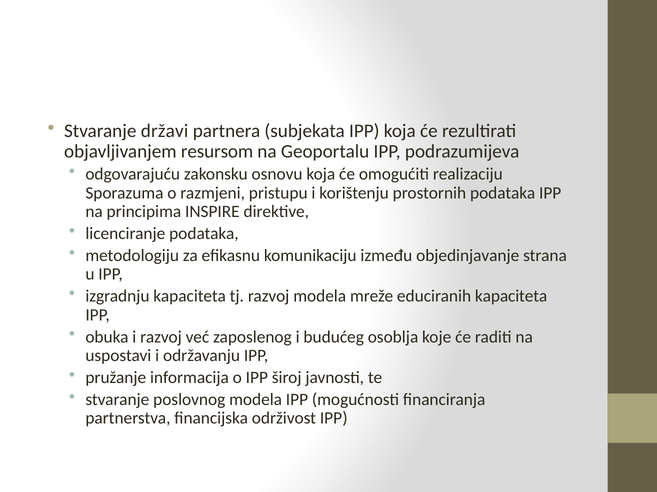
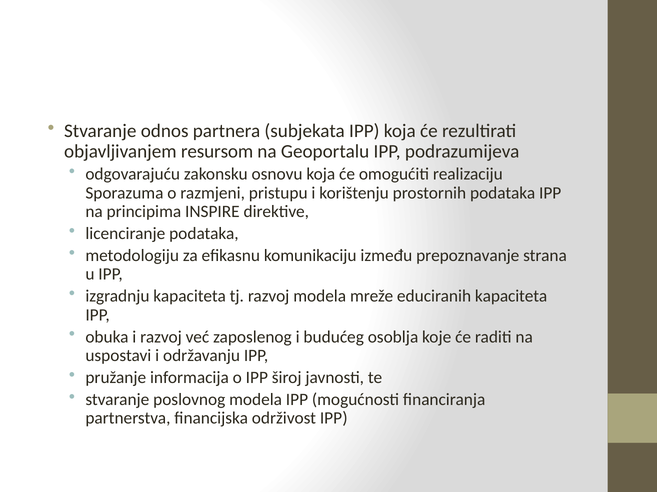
državi: državi -> odnos (165, 131)
objedinjavanje: objedinjavanje -> prepoznavanje (468, 256)
